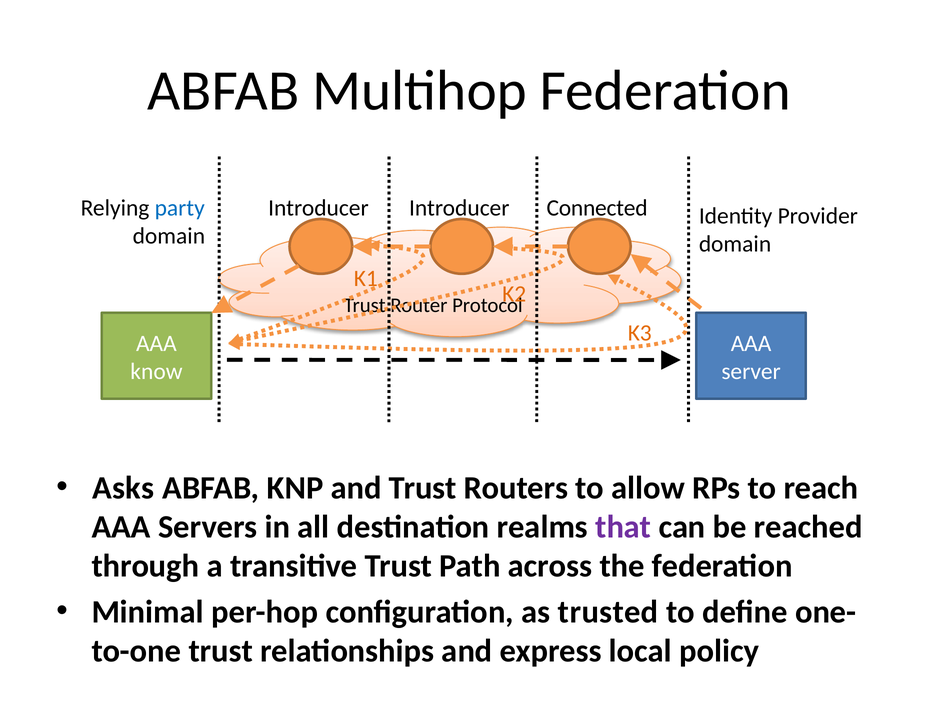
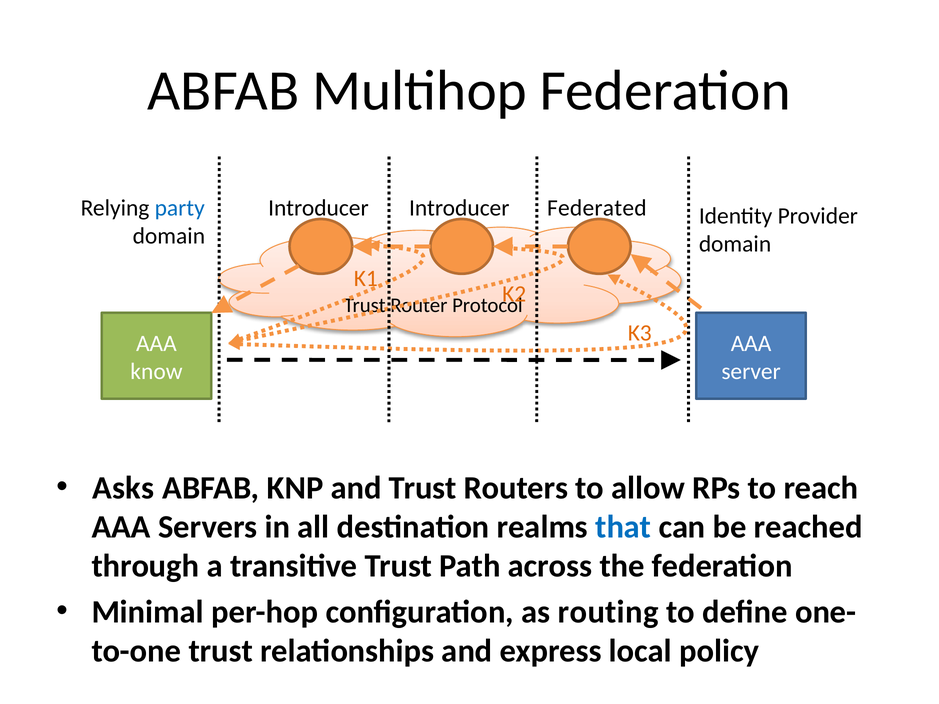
Connected: Connected -> Federated (597, 208)
that colour: purple -> blue (623, 527)
trusted: trusted -> routing (608, 612)
